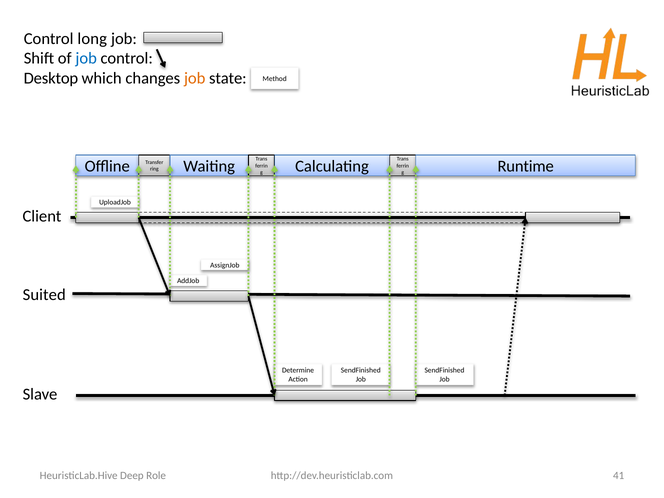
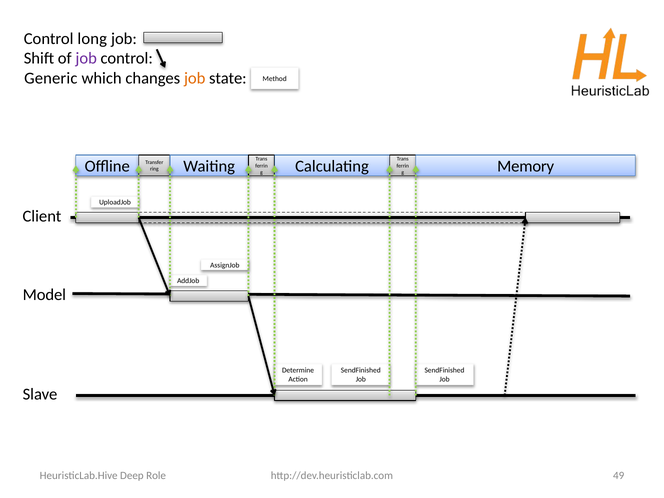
job colour: blue -> purple (86, 58)
Desktop: Desktop -> Generic (51, 78)
Runtime: Runtime -> Memory (526, 167)
Suited: Suited -> Model (44, 295)
41: 41 -> 49 (619, 475)
